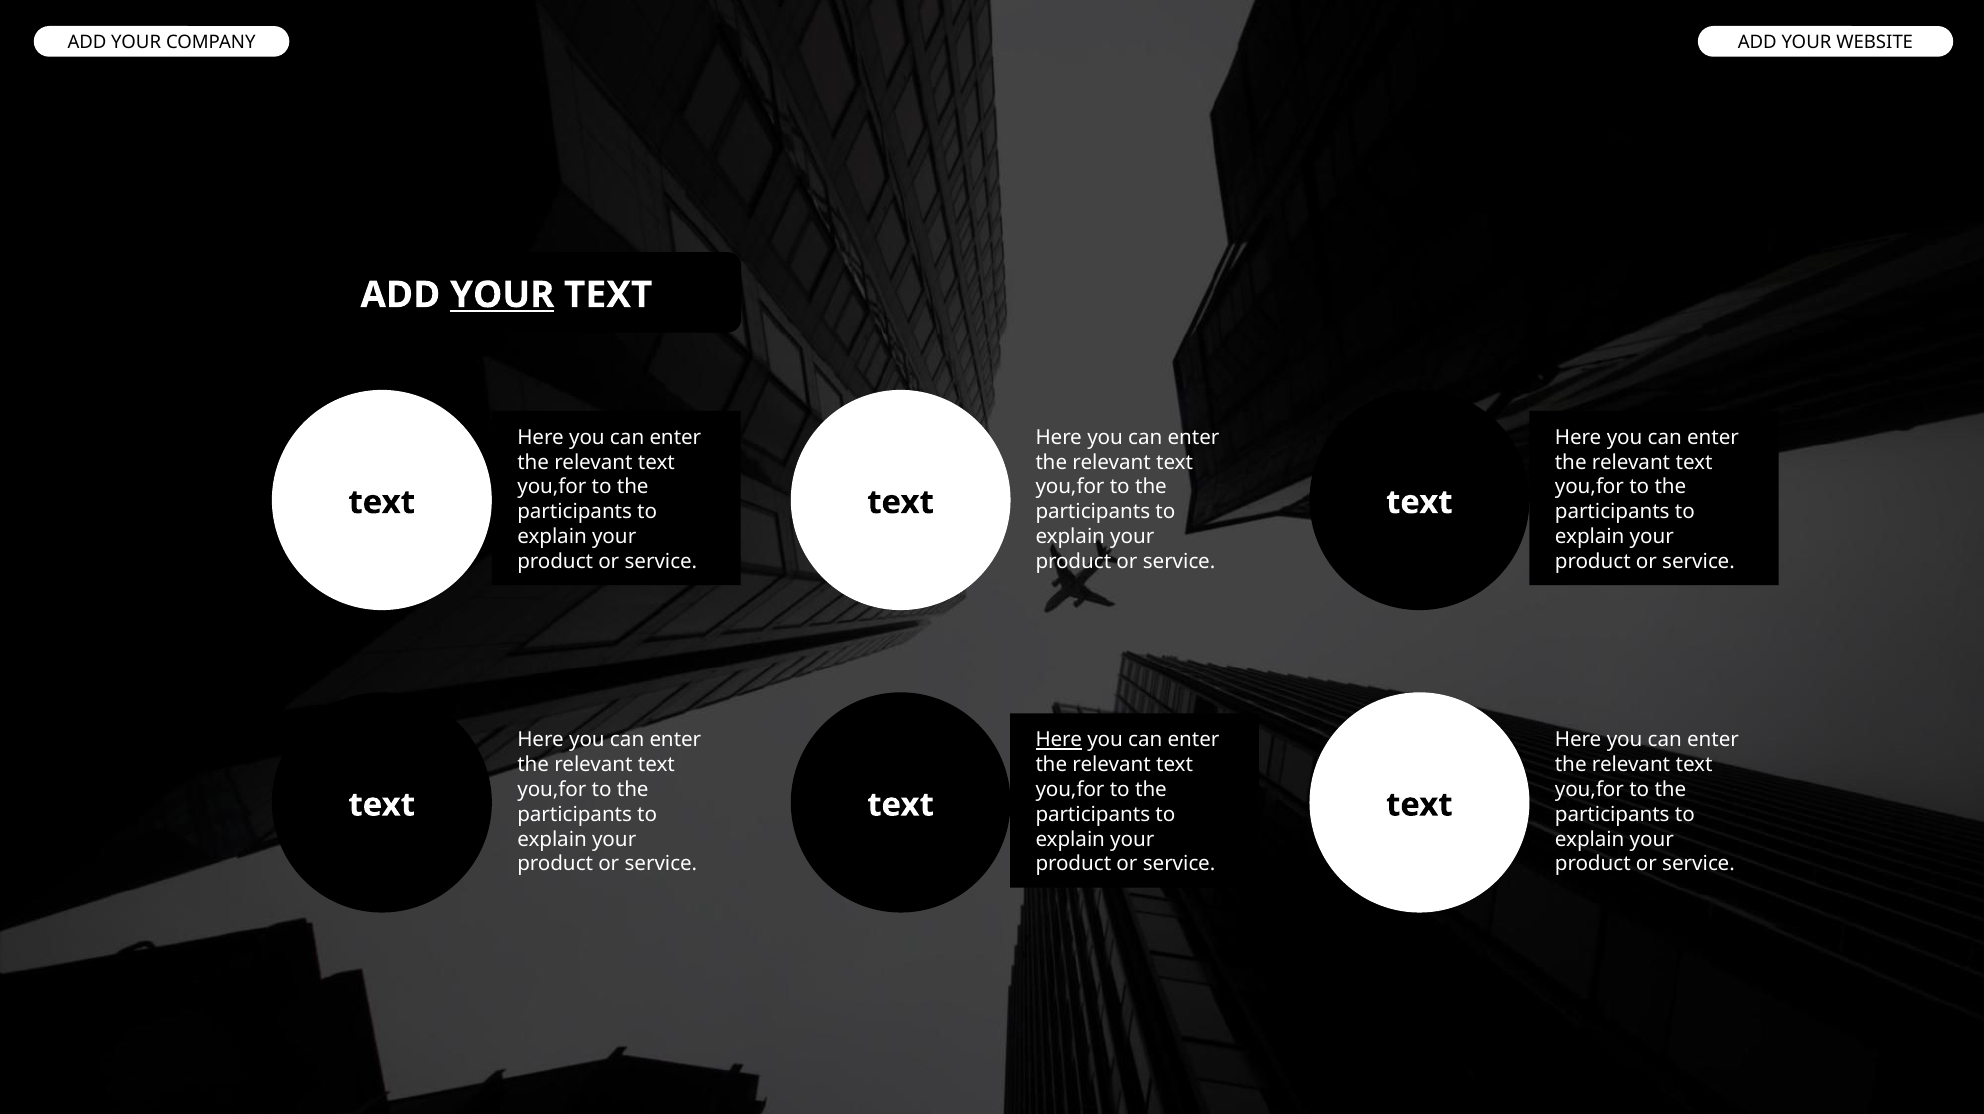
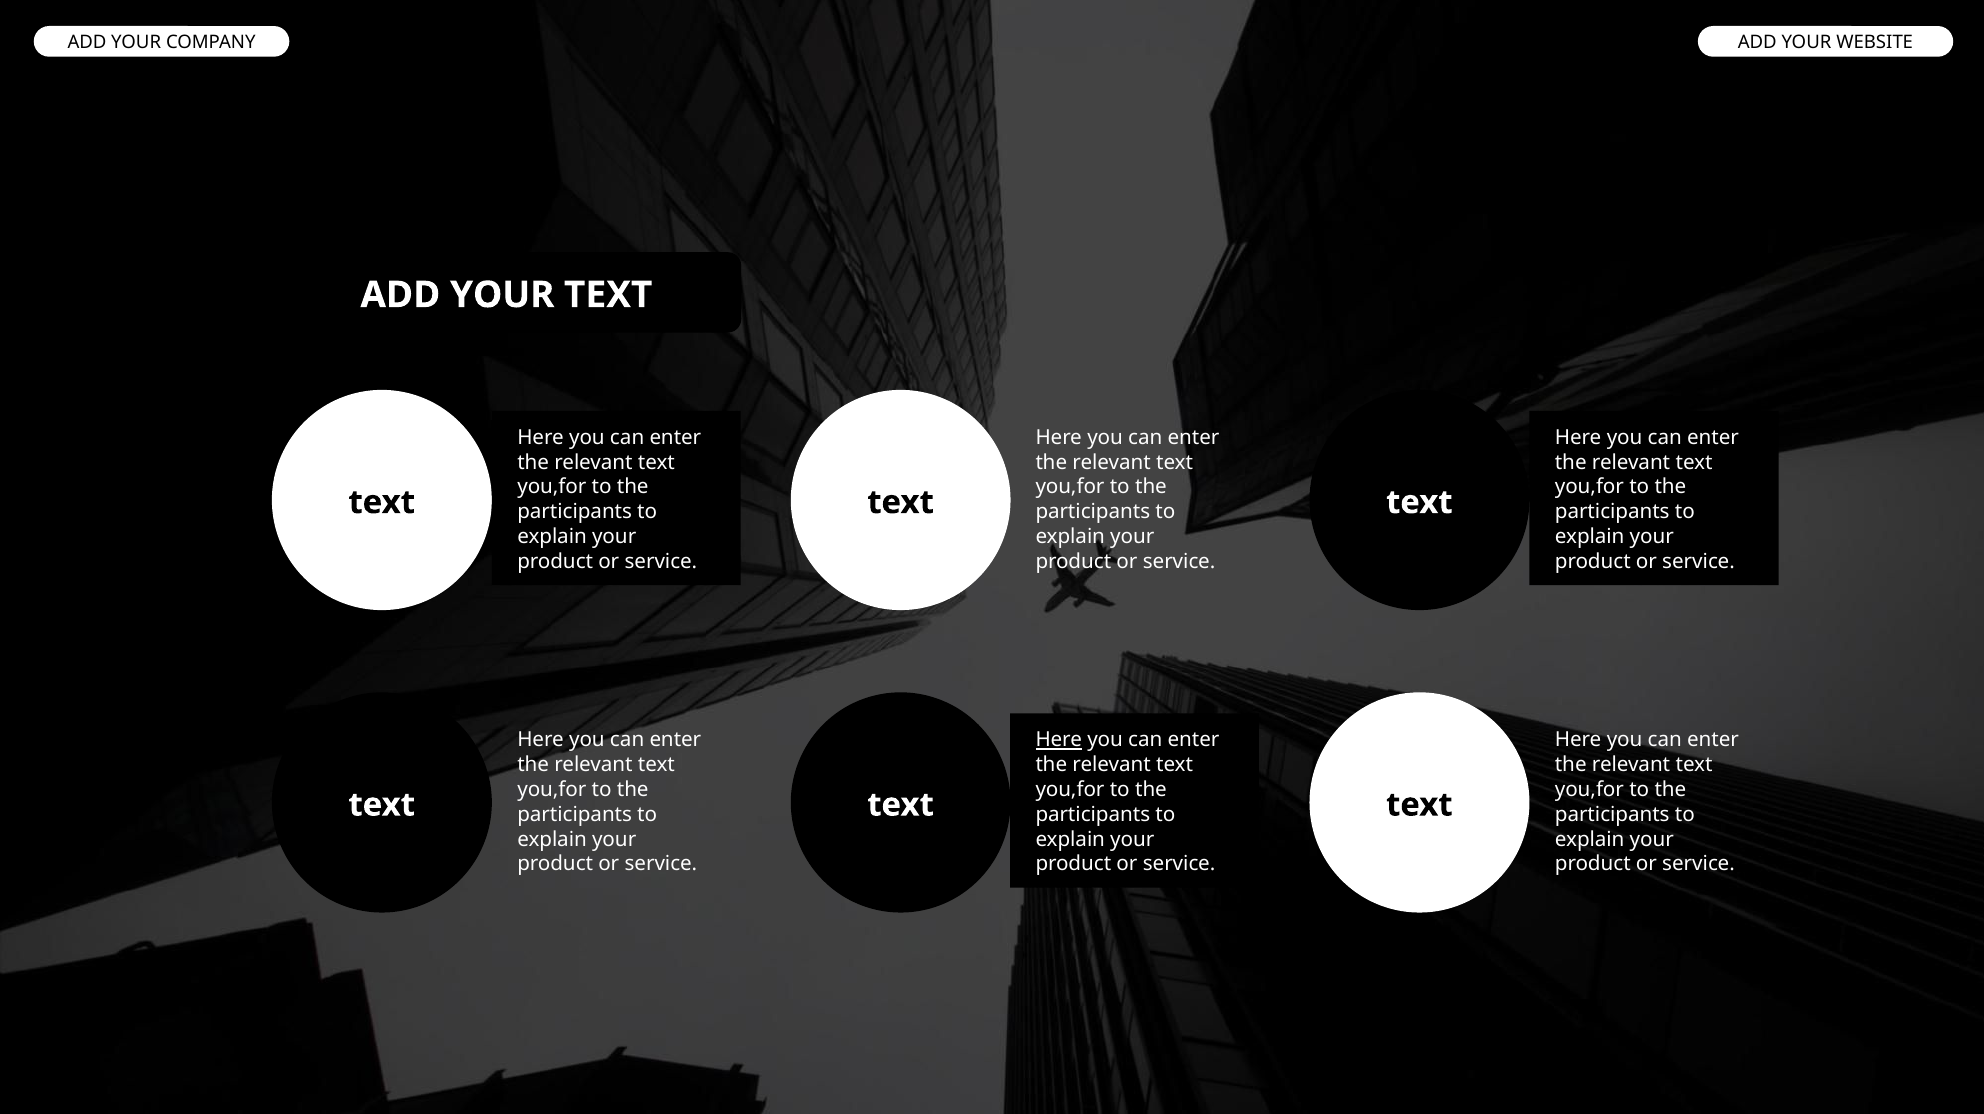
YOUR underline: present -> none (502, 295)
